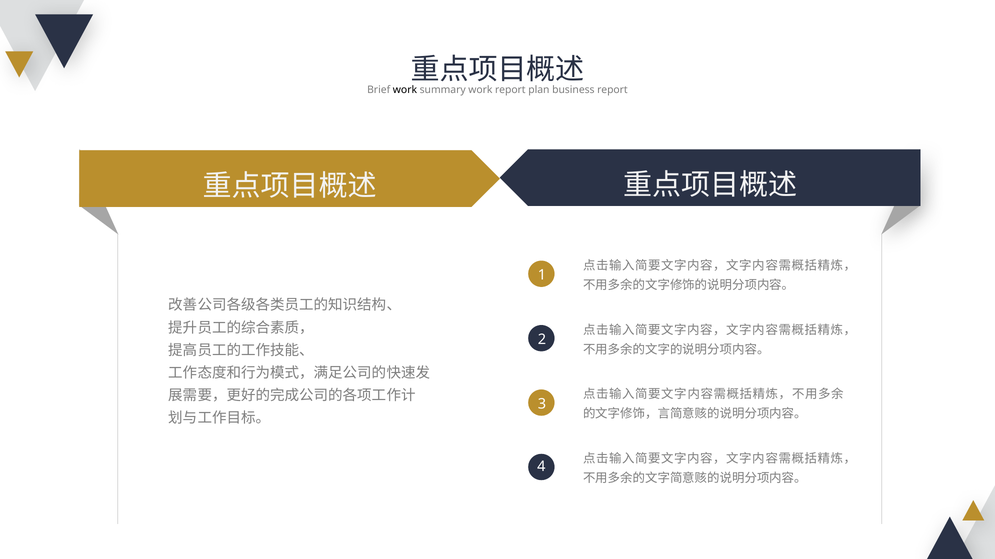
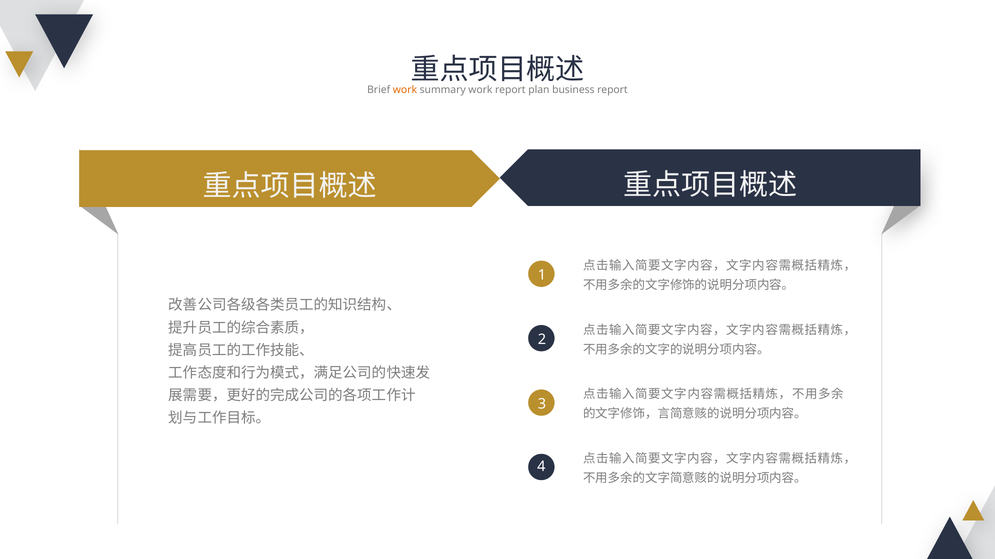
work colour: black -> orange (405, 90)
